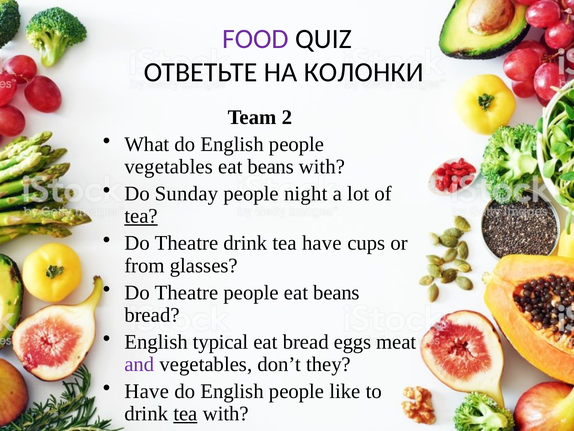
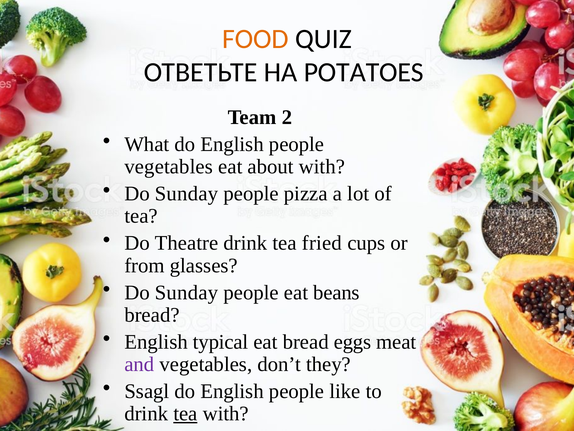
FOOD colour: purple -> orange (255, 39)
КОЛОНКИ: КОЛОНКИ -> POTATOES (364, 72)
beans: beans -> about (271, 167)
night: night -> pizza (306, 193)
tea underline: present -> none (141, 216)
tea have: have -> fried (322, 243)
Theatre: Theatre -> Sunday (187, 292)
Have: Have -> Ssagl (147, 391)
